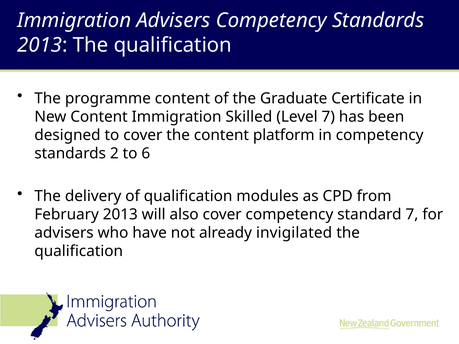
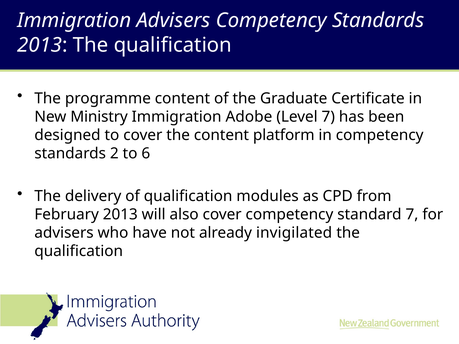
New Content: Content -> Ministry (99, 117)
Skilled: Skilled -> Adobe (249, 117)
